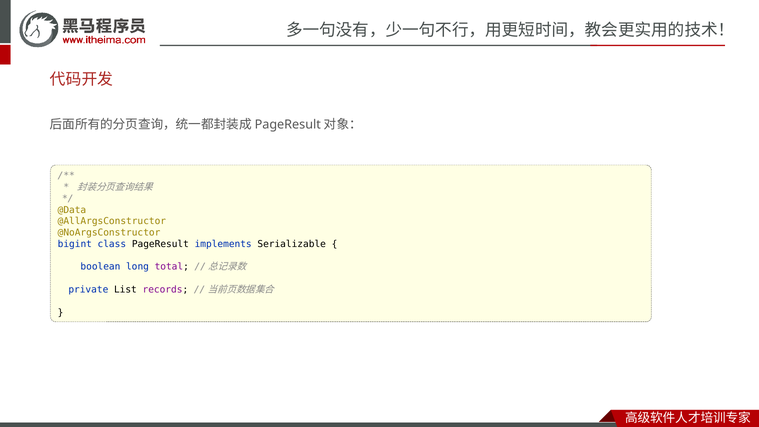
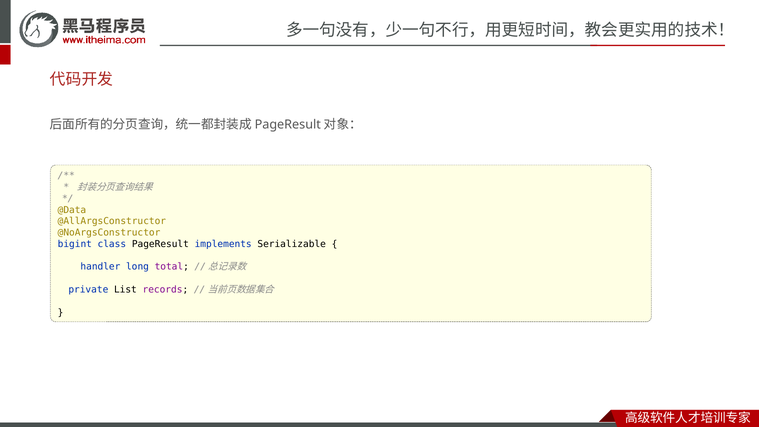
boolean: boolean -> handler (100, 267)
